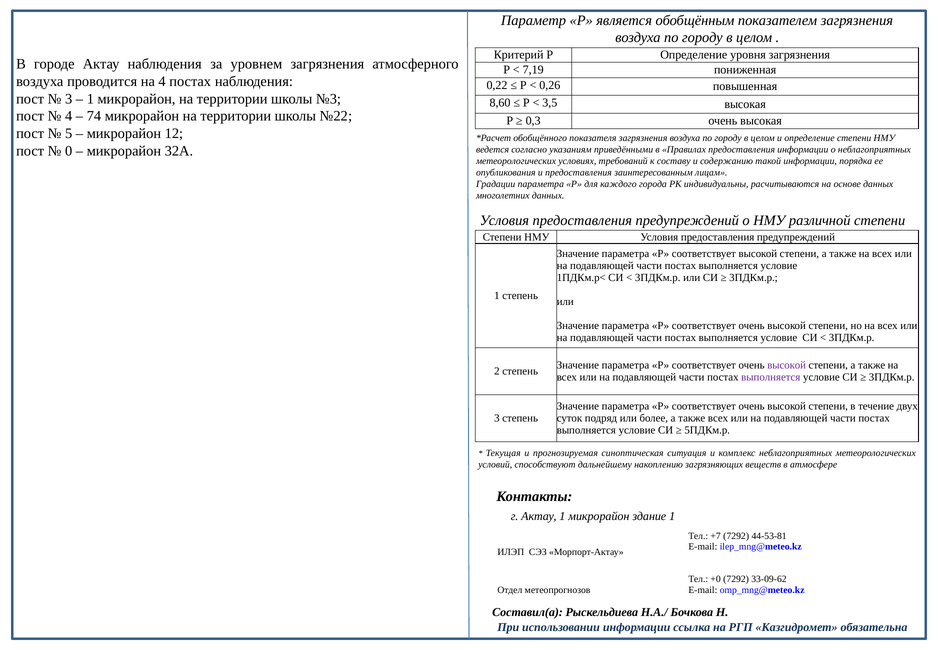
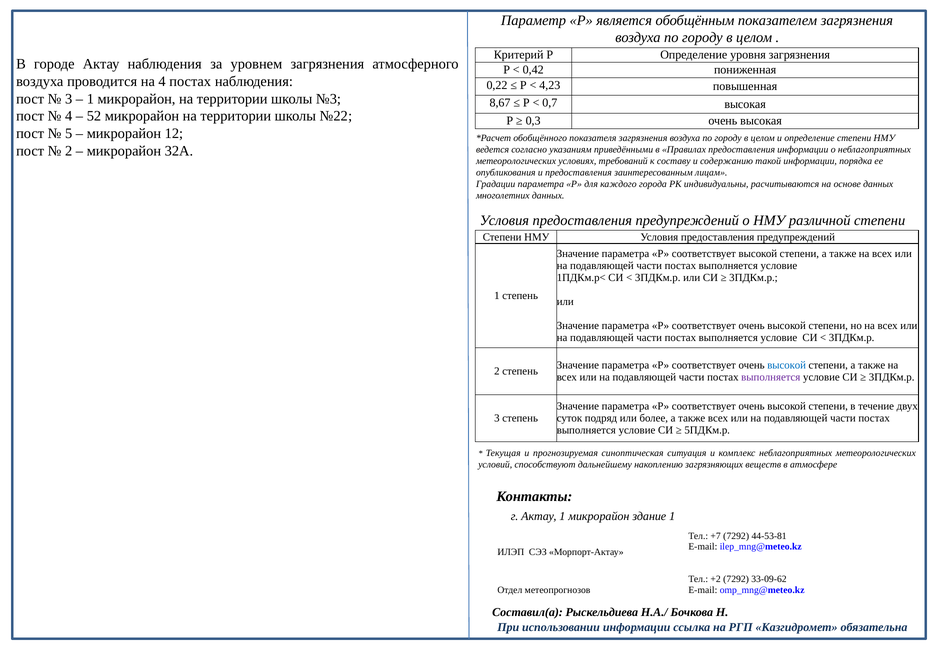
7,19: 7,19 -> 0,42 (533, 70)
0,26: 0,26 -> 4,23 (550, 85)
8,60: 8,60 -> 8,67 (500, 103)
3,5: 3,5 -> 0,7 (550, 103)
74: 74 -> 52 (94, 116)
0: 0 -> 2 (69, 151)
высокой colour: purple -> blue (787, 365)
+0: +0 -> +2 (716, 579)
